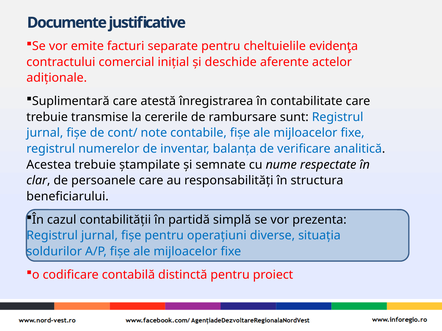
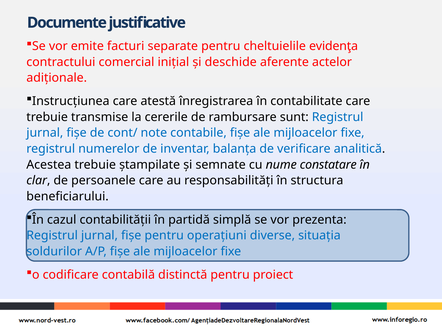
Suplimentară: Suplimentară -> Instrucțiunea (71, 101)
respectate: respectate -> constatare (328, 165)
